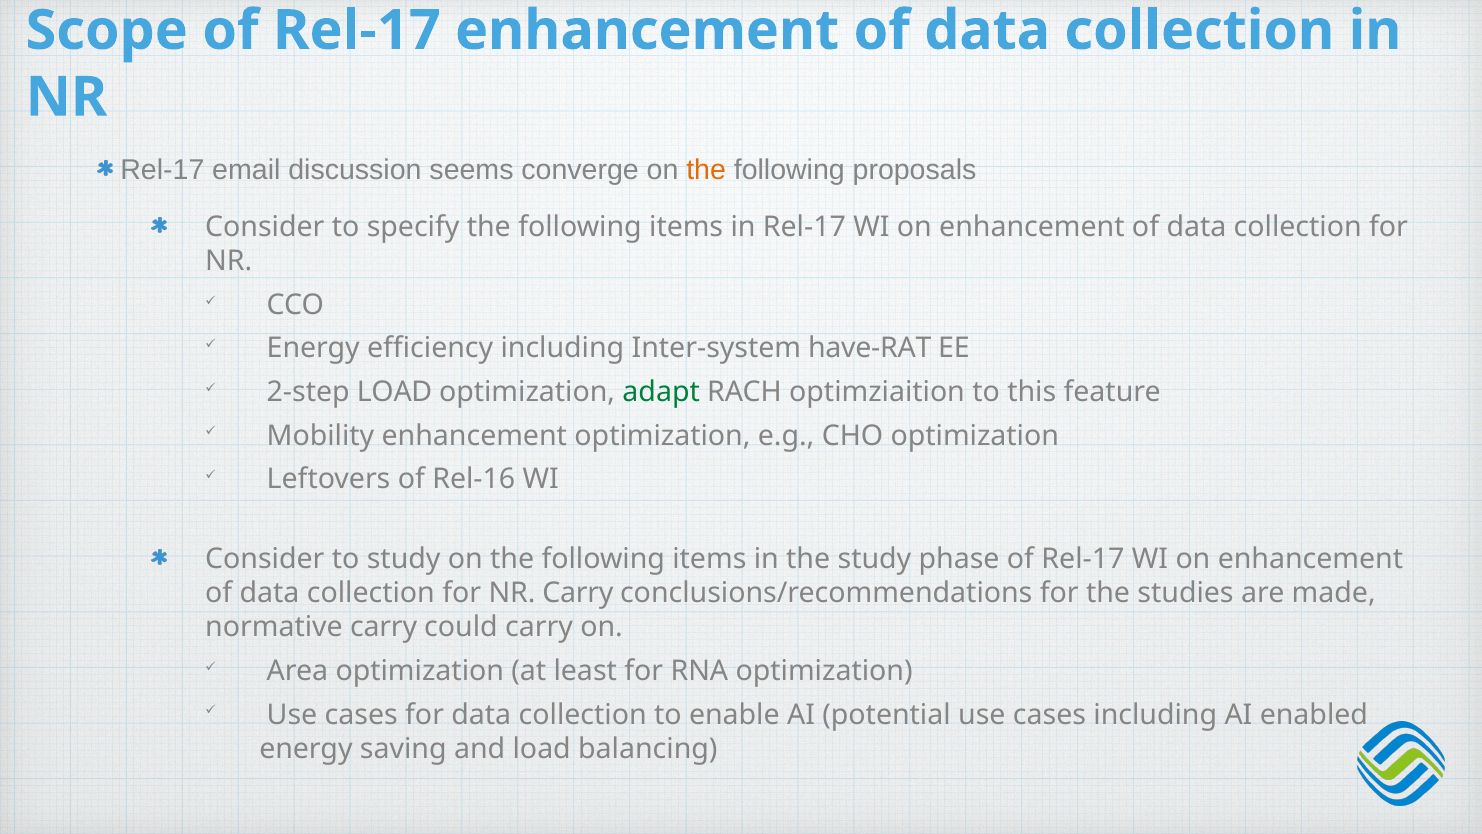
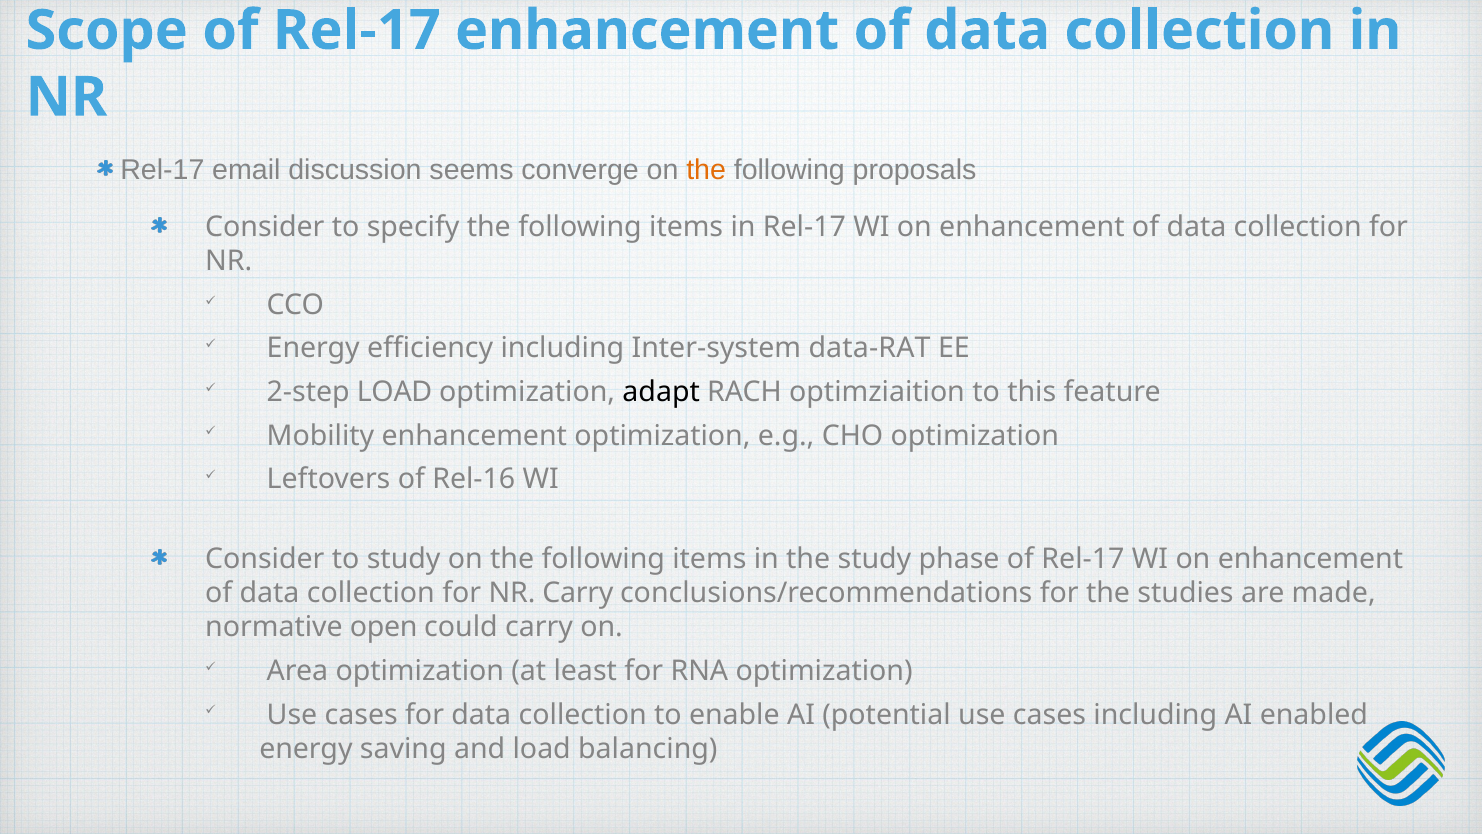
have-RAT: have-RAT -> data-RAT (870, 348)
adapt colour: green -> black (661, 392)
normative carry: carry -> open (384, 627)
